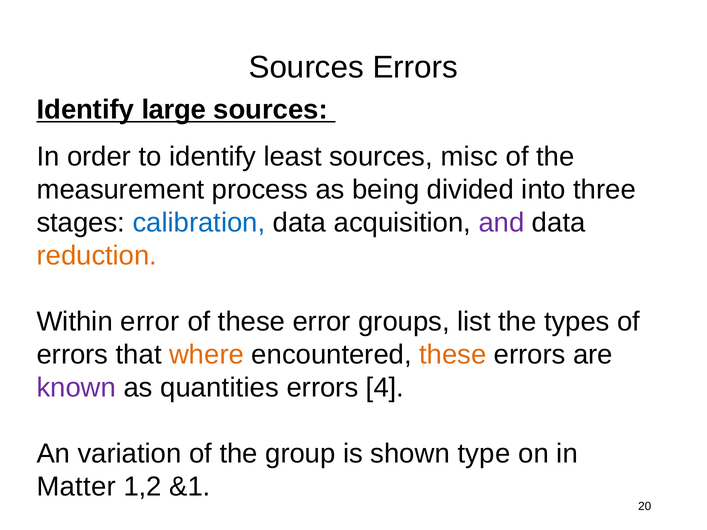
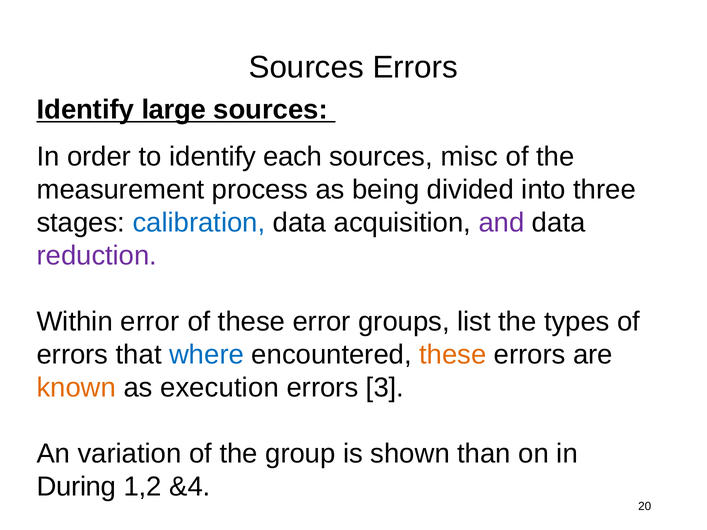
least: least -> each (293, 157)
reduction colour: orange -> purple (97, 256)
where colour: orange -> blue (207, 355)
known colour: purple -> orange (76, 388)
quantities: quantities -> execution (220, 388)
4: 4 -> 3 (385, 388)
type: type -> than (484, 454)
Matter: Matter -> During (76, 487)
&1: &1 -> &4 (190, 487)
